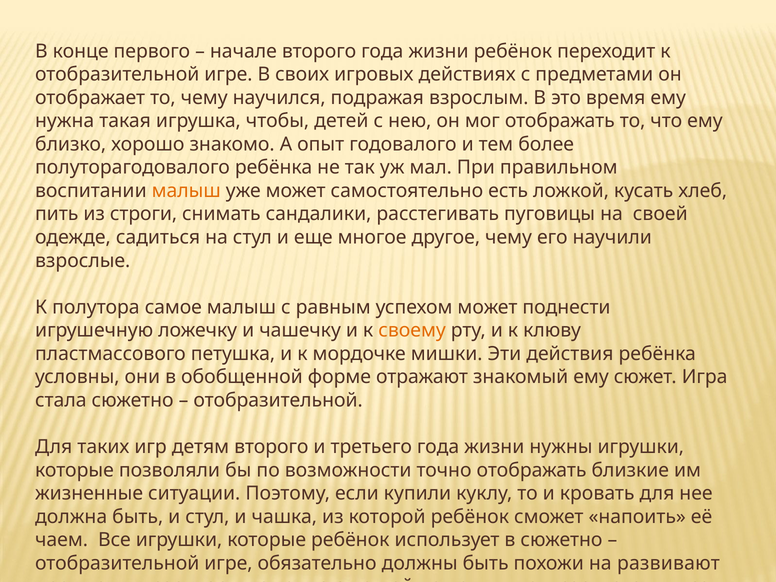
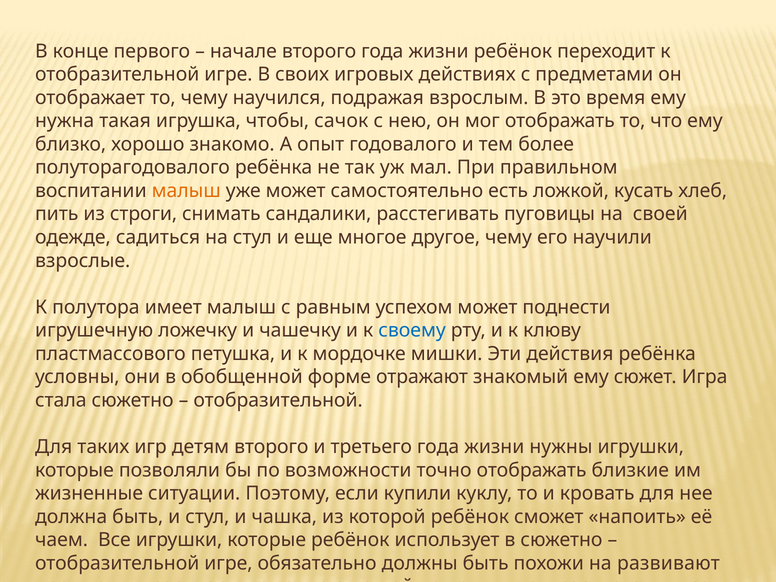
детей: детей -> сачок (341, 121)
самое: самое -> имеет (173, 307)
своему colour: orange -> blue (412, 330)
